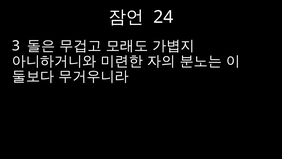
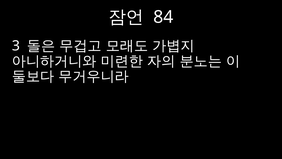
24: 24 -> 84 (163, 17)
